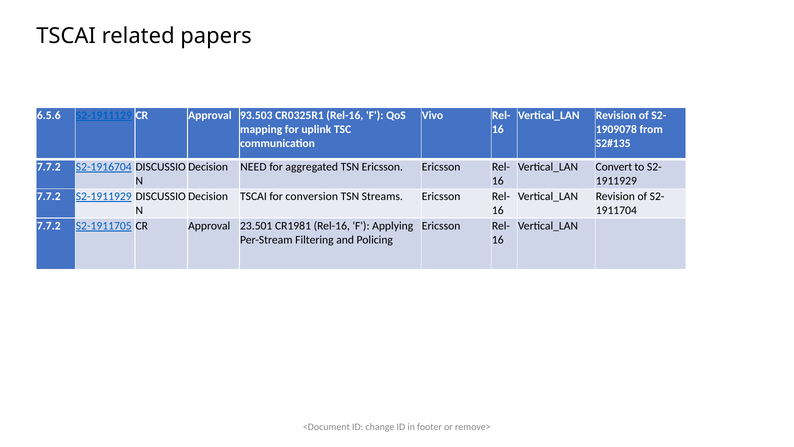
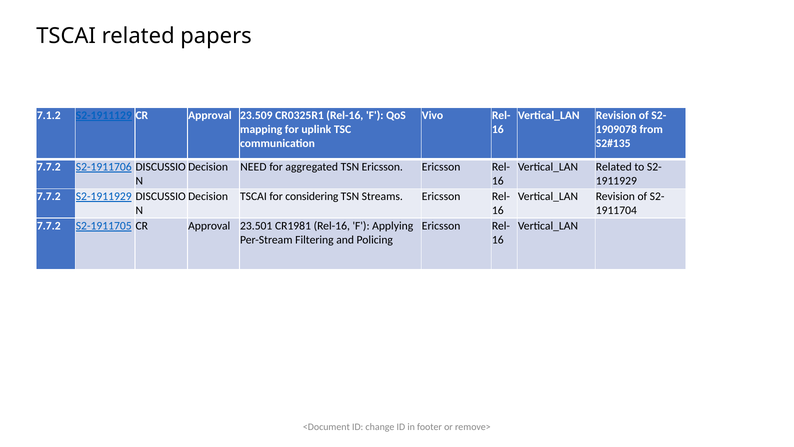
6.5.6: 6.5.6 -> 7.1.2 (49, 115)
93.503: 93.503 -> 23.509 (256, 115)
S2-1916704: S2-1916704 -> S2-1911706 (104, 167)
Convert: Convert -> Related (614, 167)
conversion: conversion -> considering (312, 196)
